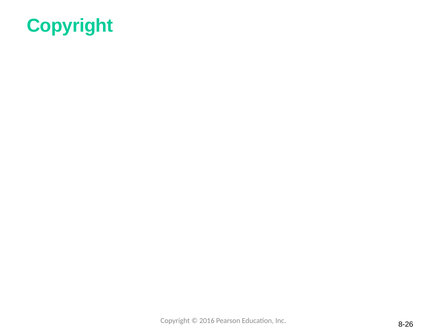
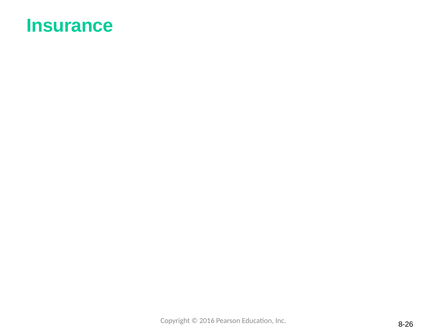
Copyright: Copyright -> Insurance (70, 25)
